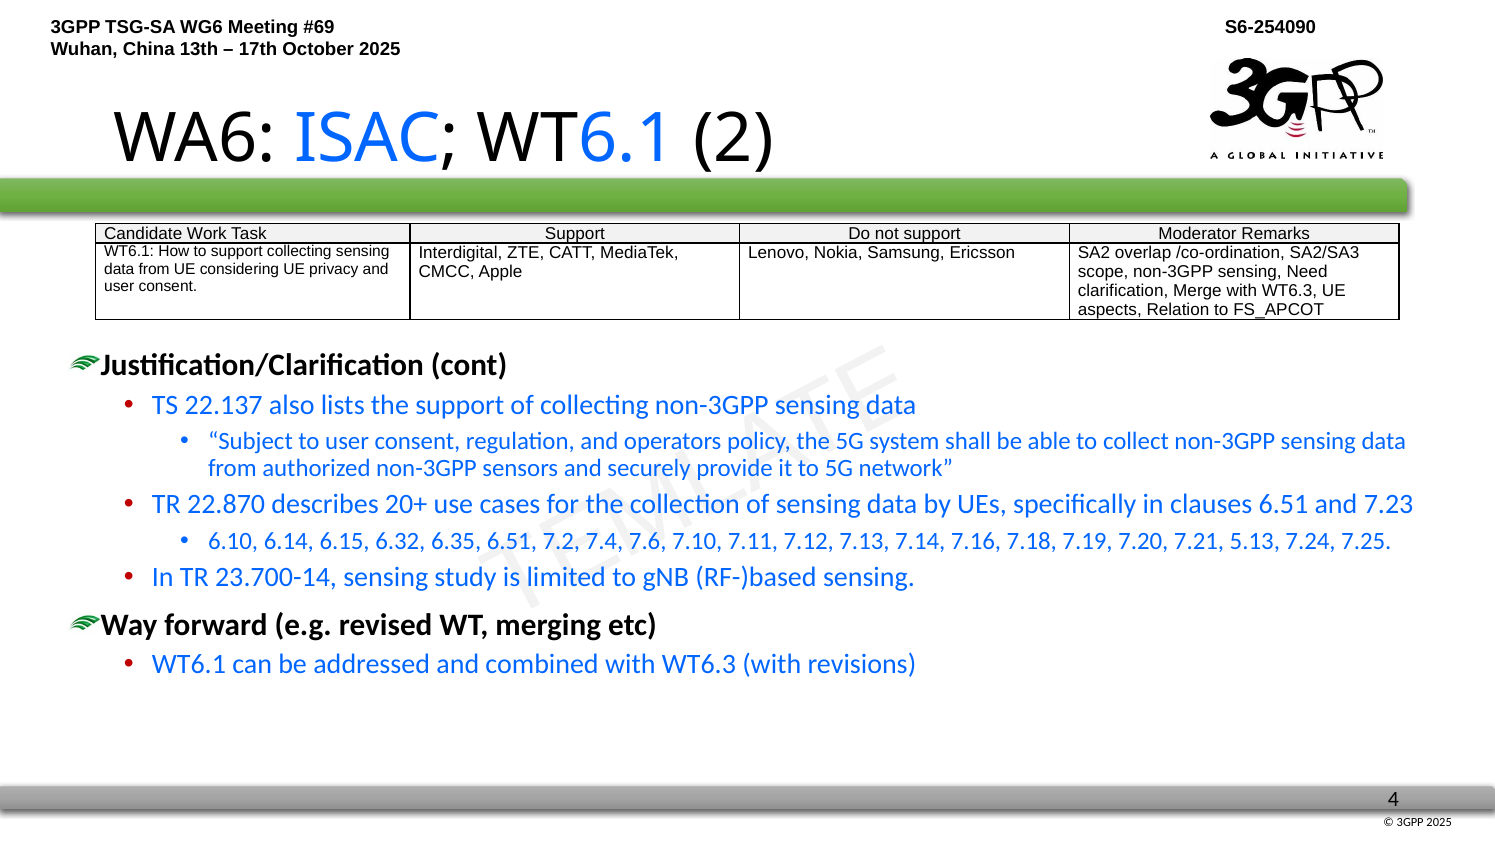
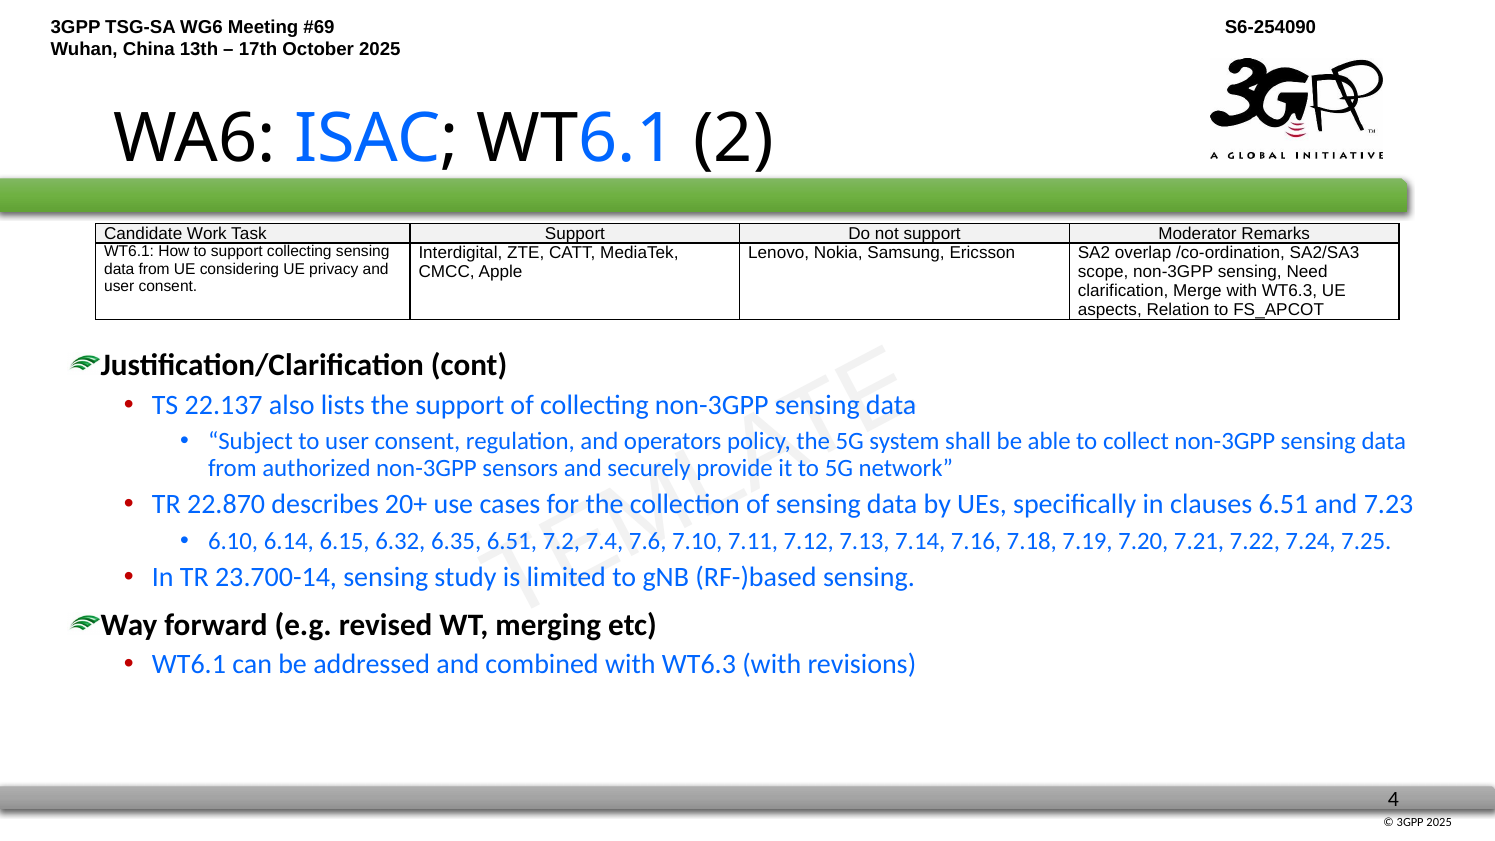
5.13: 5.13 -> 7.22 (1255, 541)
